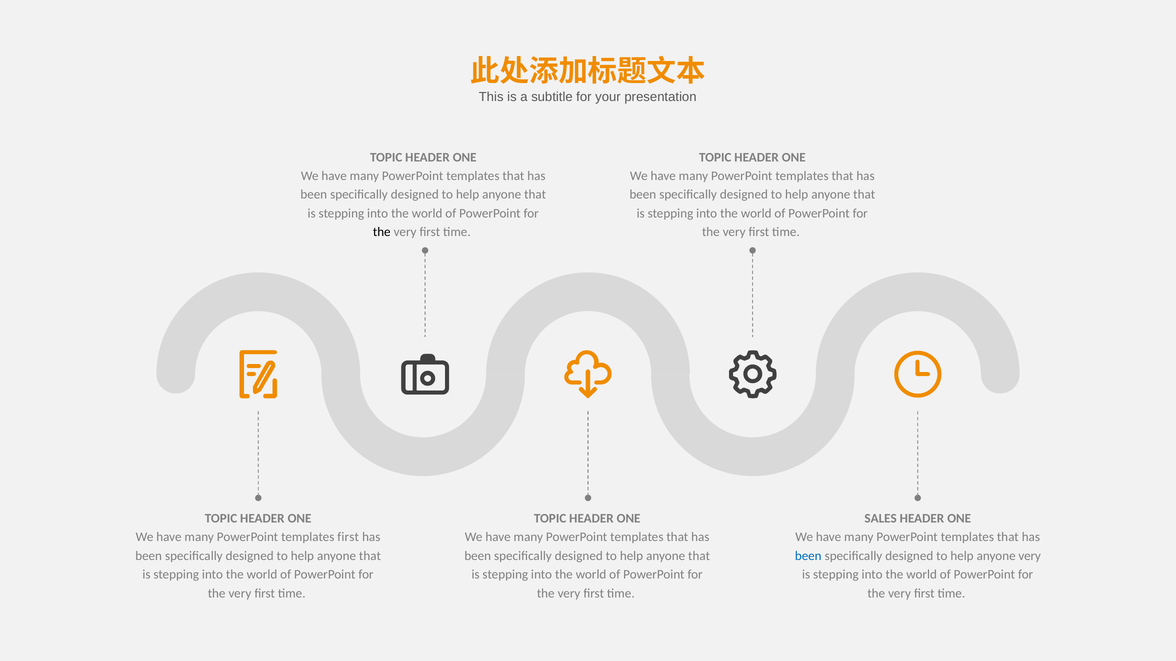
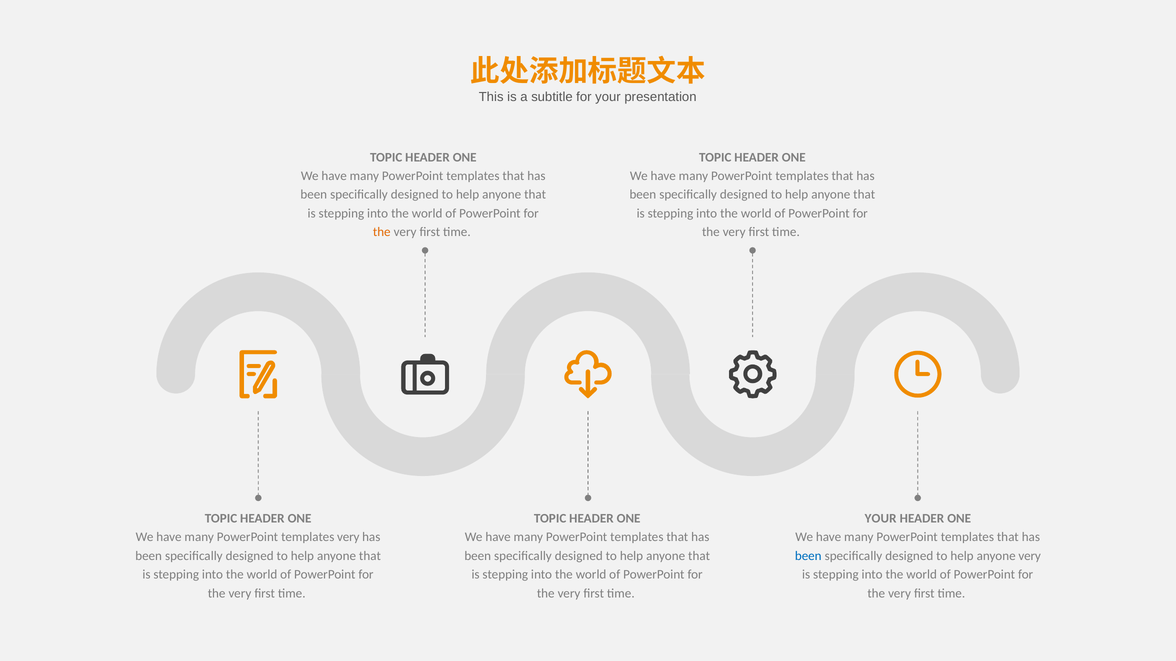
the colour: black -> orange (382, 232)
SALES: SALES -> YOUR (881, 518)
templates first: first -> very (348, 537)
